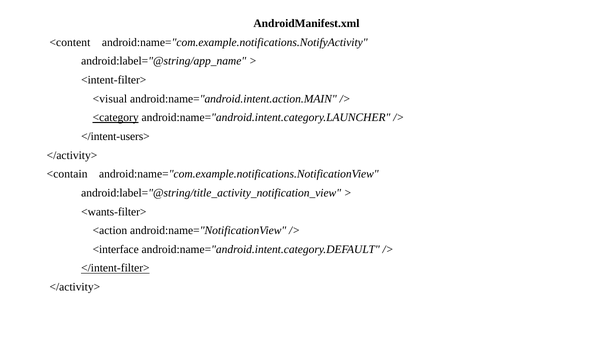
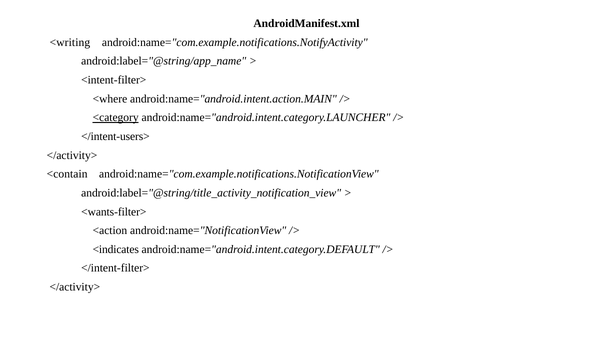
<content: <content -> <writing (70, 42)
<visual: <visual -> <where (110, 99)
<interface: <interface -> <indicates (116, 249)
</intent-filter> underline: present -> none (115, 268)
